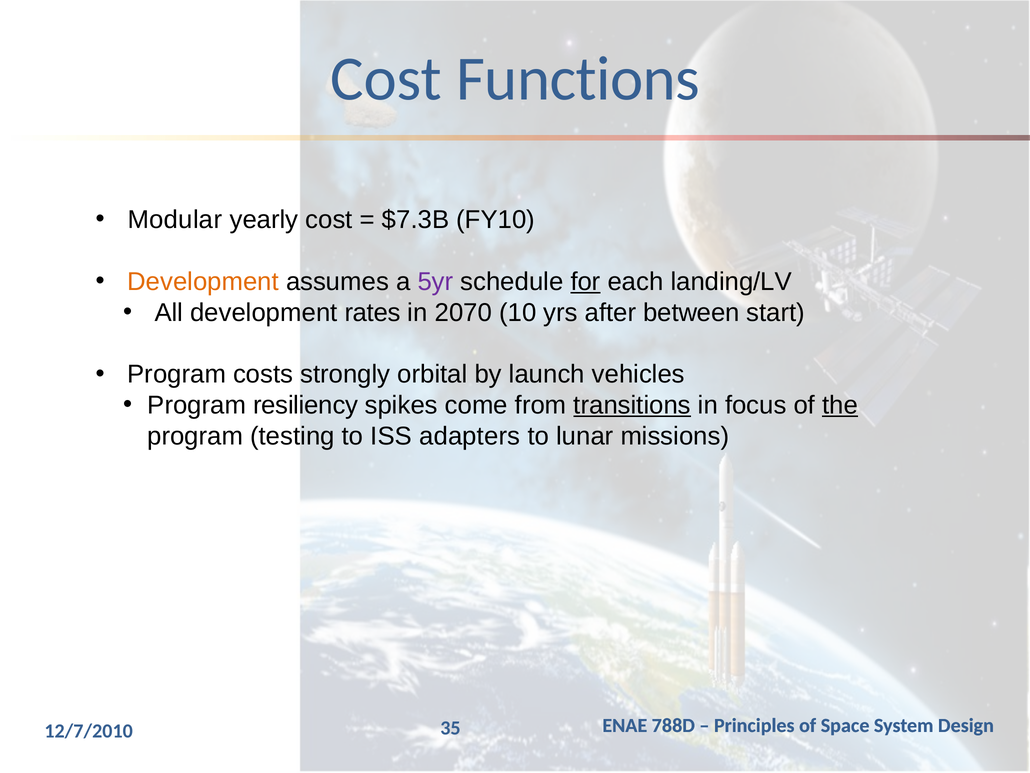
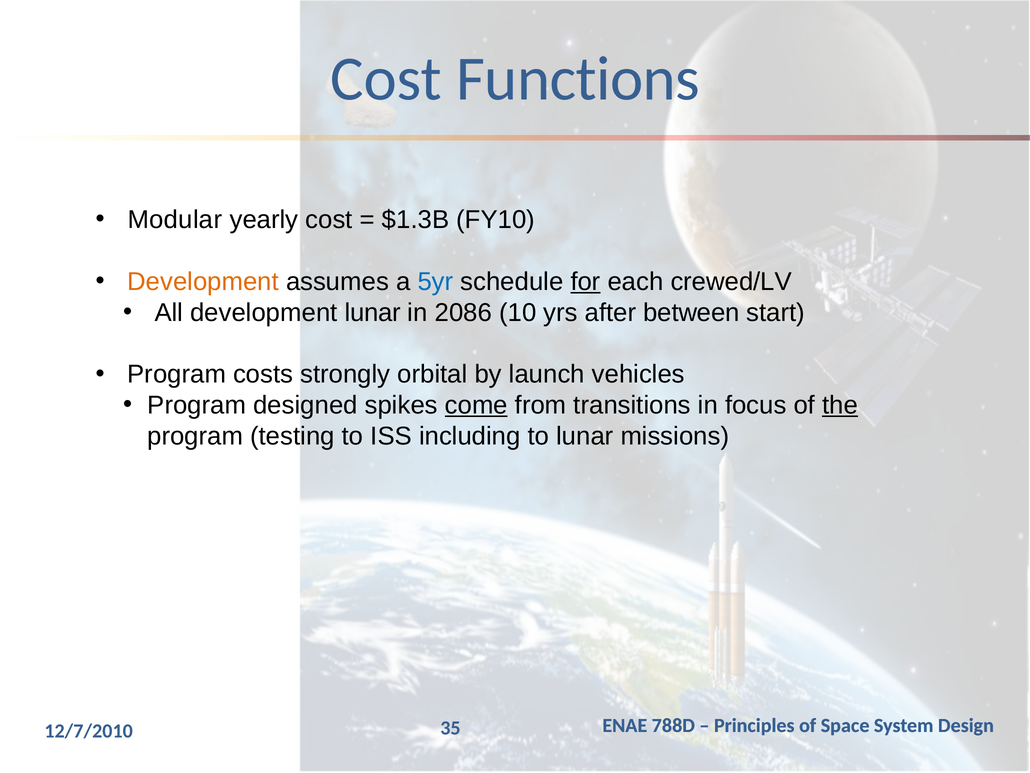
$7.3B: $7.3B -> $1.3B (416, 220)
5yr colour: purple -> blue (435, 281)
landing/LV: landing/LV -> crewed/LV (731, 281)
development rates: rates -> lunar (373, 312)
2070: 2070 -> 2086 (463, 312)
resiliency: resiliency -> designed (305, 405)
come underline: none -> present (476, 405)
transitions underline: present -> none (632, 405)
adapters: adapters -> including (470, 436)
